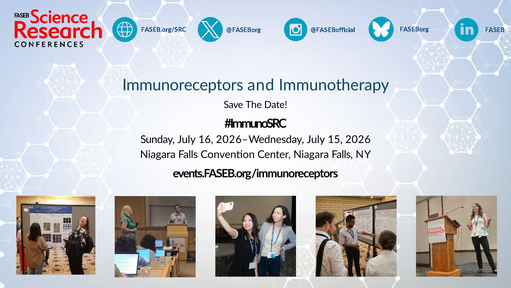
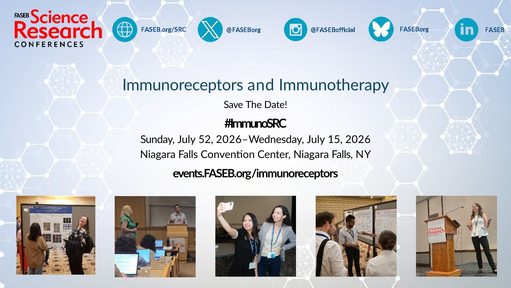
16: 16 -> 52 (206, 139)
